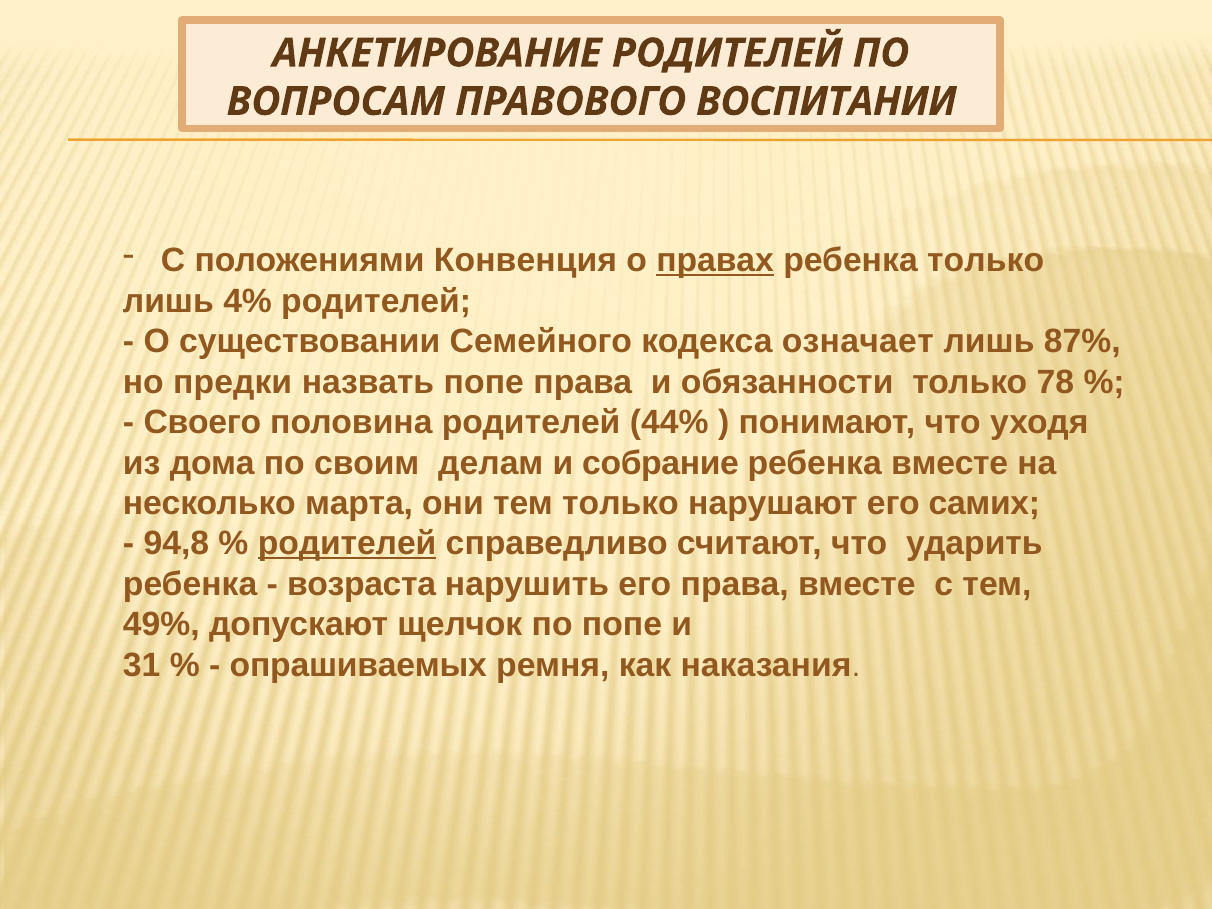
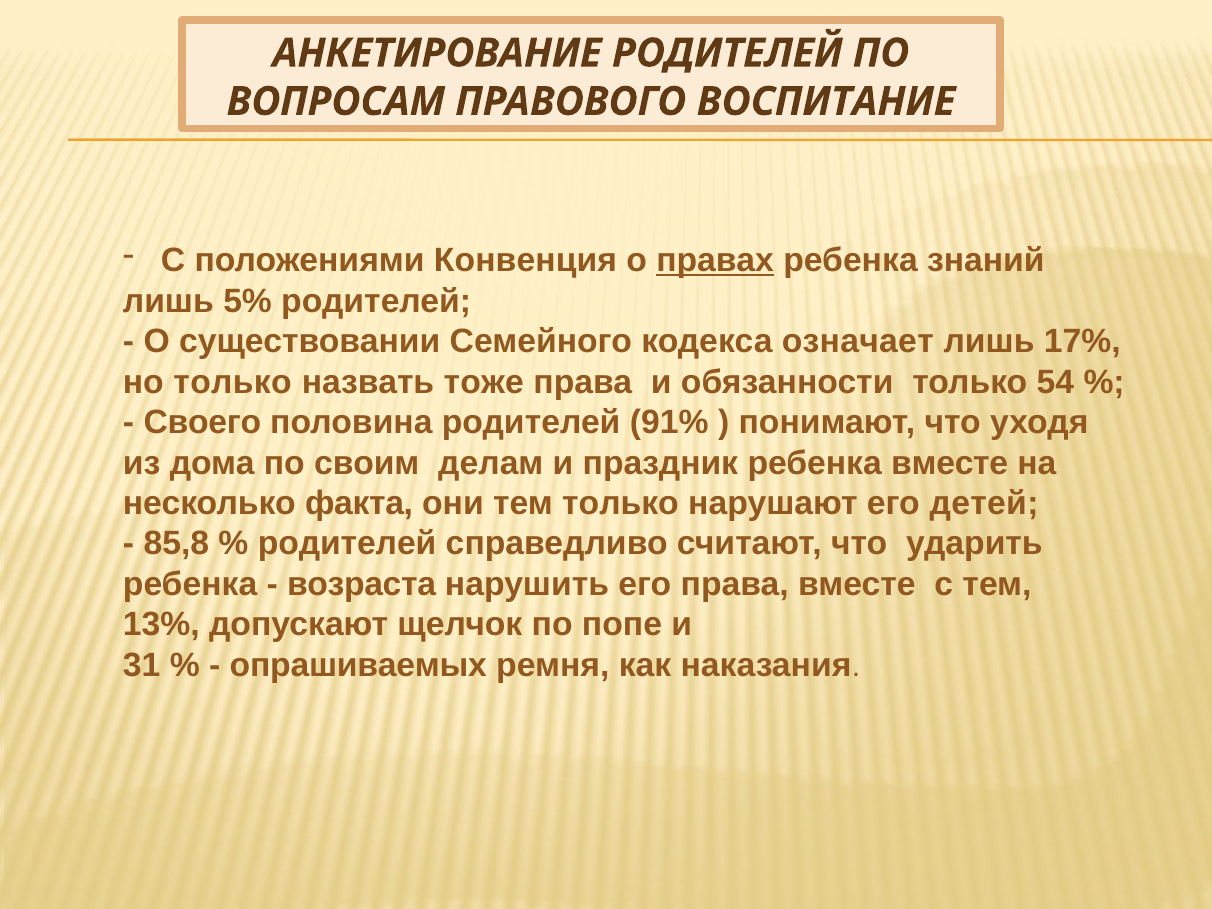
ВОСПИТАНИИ: ВОСПИТАНИИ -> ВОСПИТАНИЕ (826, 102)
ребенка только: только -> знаний (986, 261)
4%: 4% -> 5% (248, 301)
87%: 87% -> 17% (1082, 342)
но предки: предки -> только (233, 382)
назвать попе: попе -> тоже (484, 382)
78: 78 -> 54 (1055, 382)
44%: 44% -> 91% (669, 422)
собрание: собрание -> праздник (660, 463)
марта: марта -> факта (359, 503)
самих: самих -> детей (984, 503)
94,8: 94,8 -> 85,8 (176, 544)
родителей underline: present -> none (347, 544)
49%: 49% -> 13% (161, 625)
